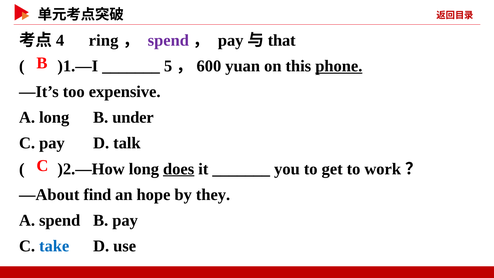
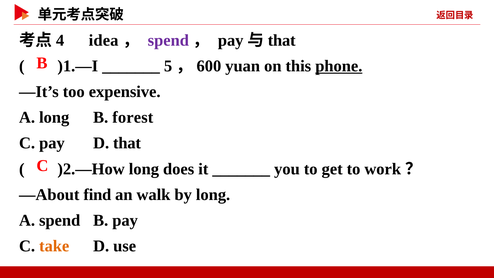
ring: ring -> idea (104, 40)
under: under -> forest (133, 117)
D talk: talk -> that (127, 143)
does underline: present -> none (179, 169)
hope: hope -> walk (153, 195)
by they: they -> long (213, 195)
take colour: blue -> orange (54, 246)
